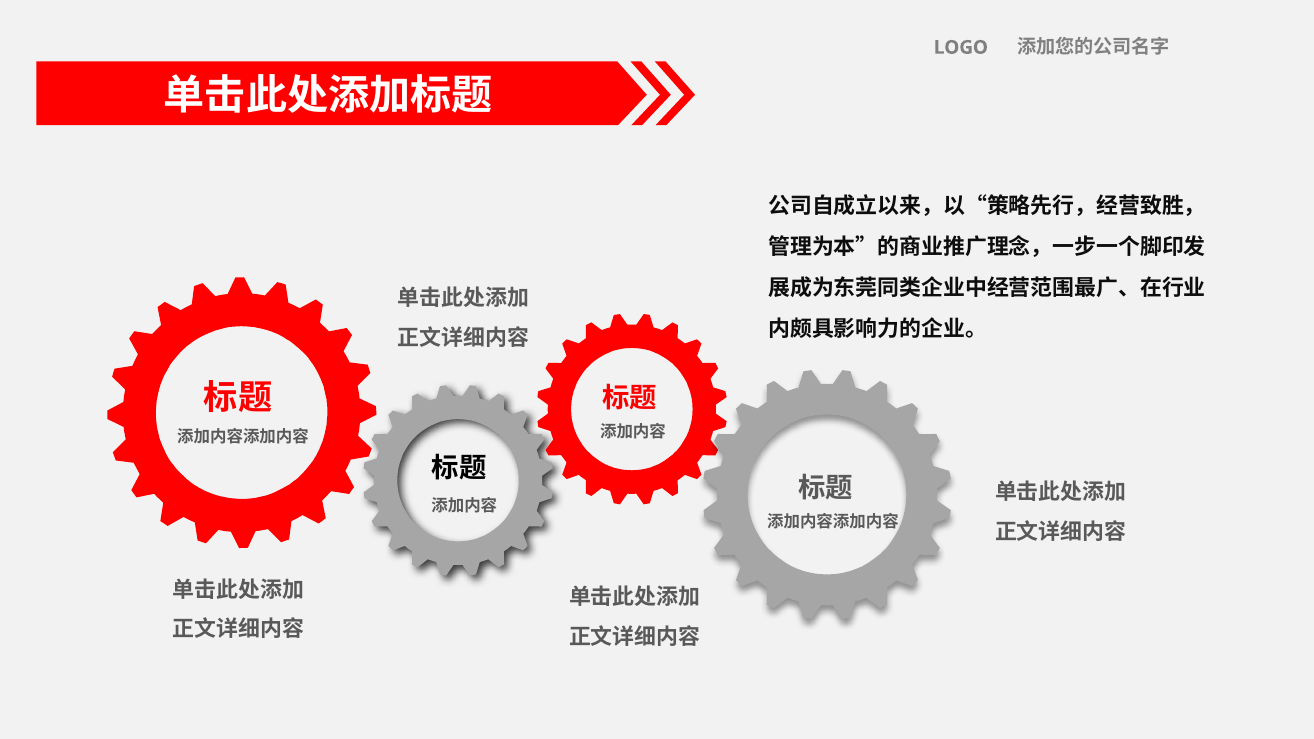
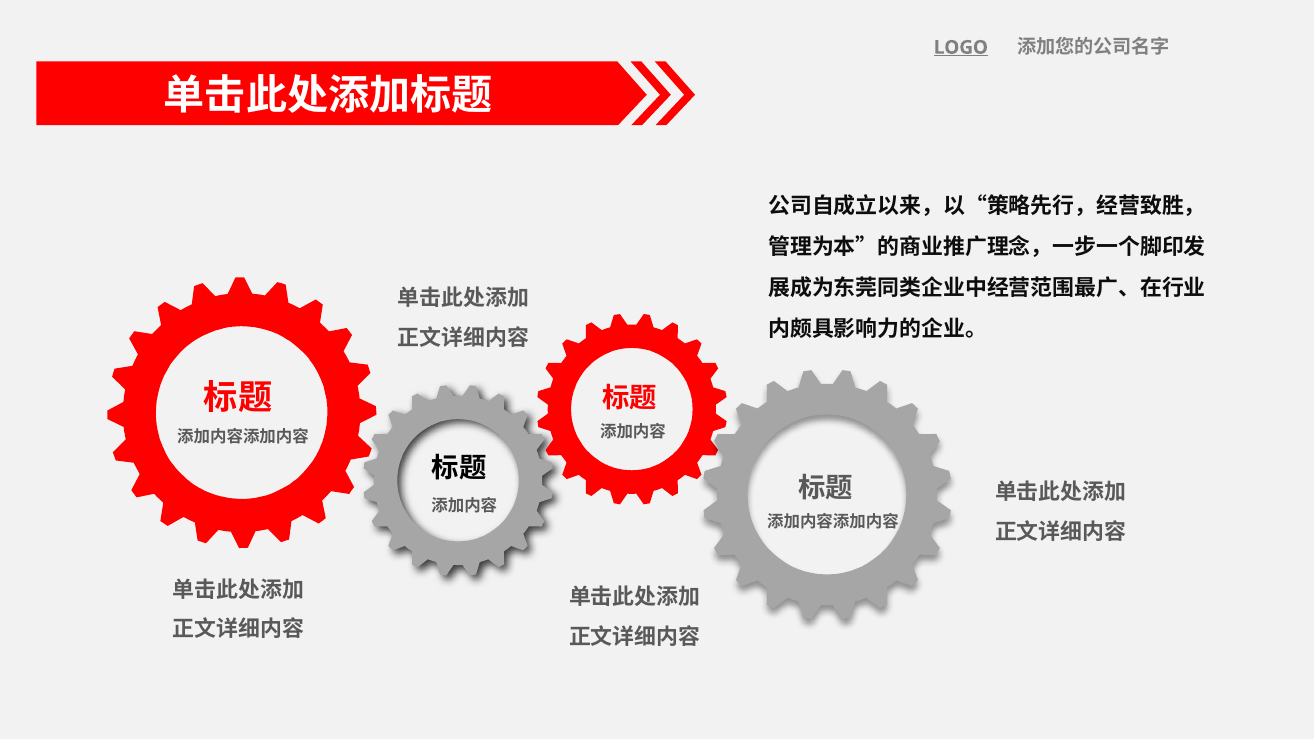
LOGO underline: none -> present (961, 47)
